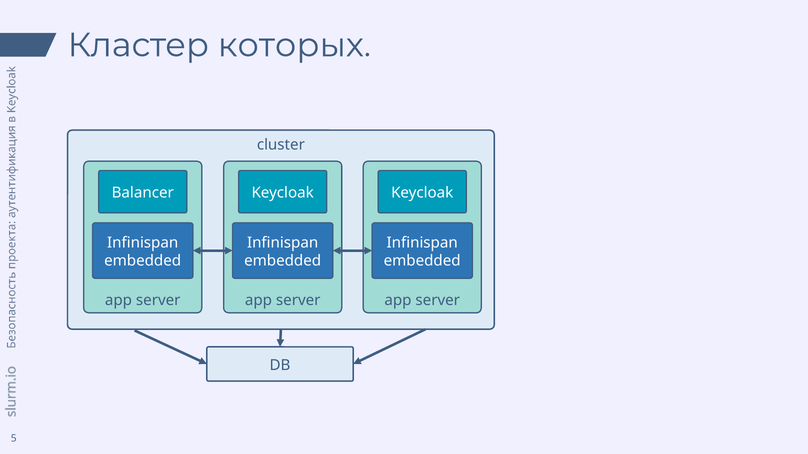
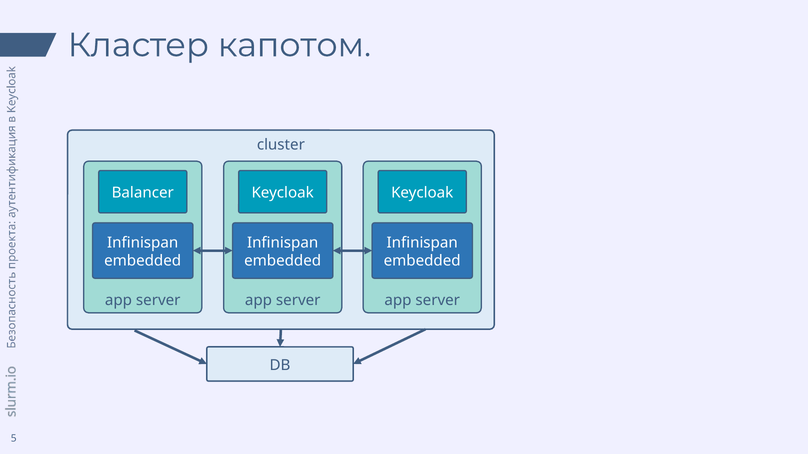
которых: которых -> капотом (294, 45)
